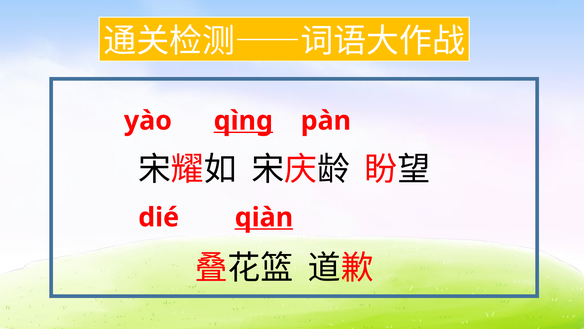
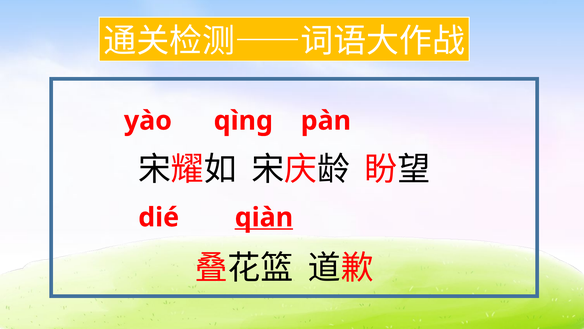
qìng underline: present -> none (243, 121)
